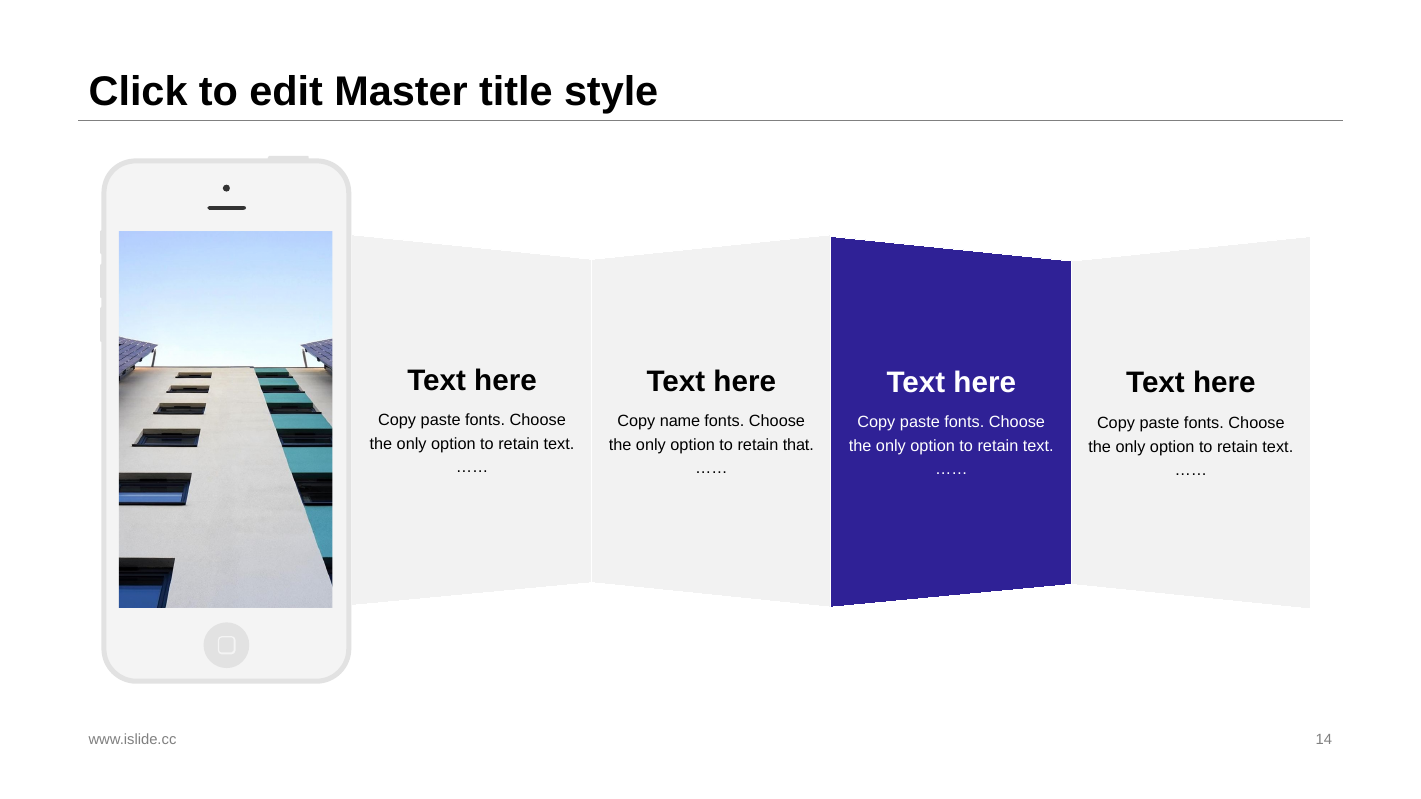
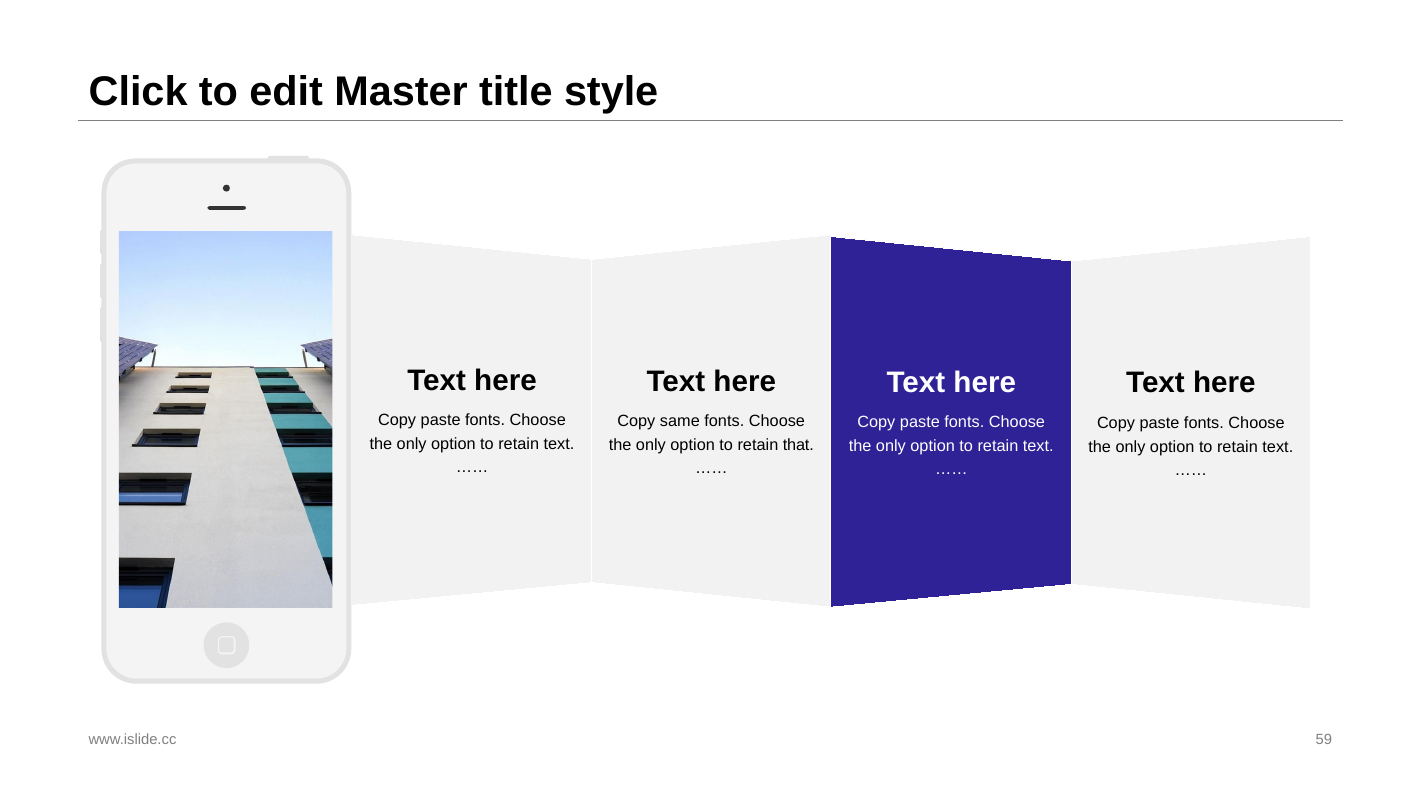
name: name -> same (680, 422)
14: 14 -> 59 (1324, 740)
